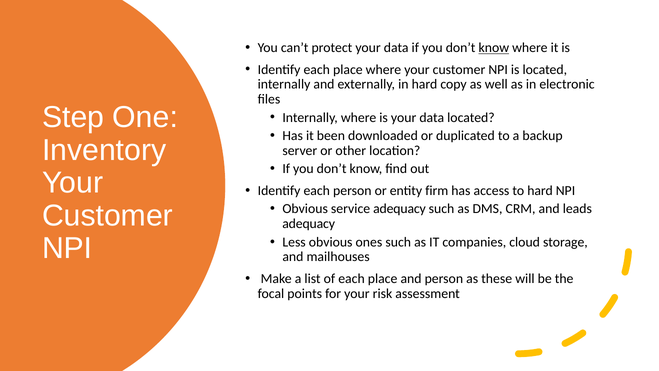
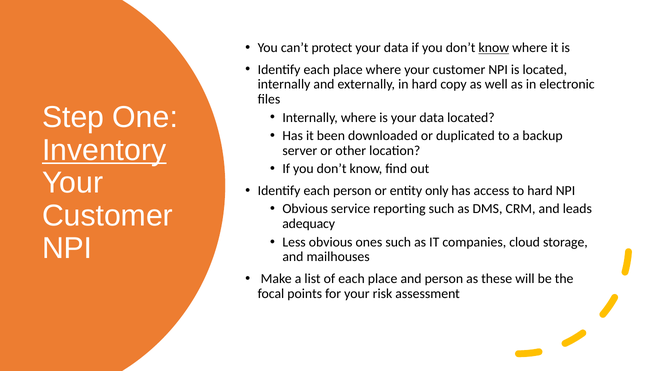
Inventory underline: none -> present (104, 150)
firm: firm -> only (437, 190)
service adequacy: adequacy -> reporting (399, 209)
